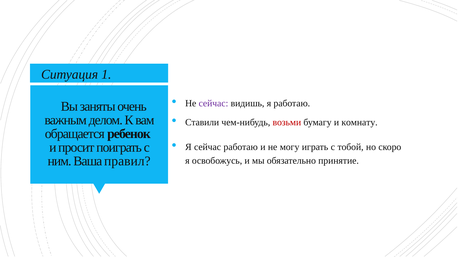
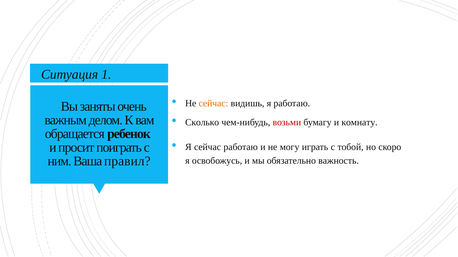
сейчас colour: purple -> orange (213, 104)
Ставили: Ставили -> Сколько (202, 123)
принятие: принятие -> важность (339, 161)
